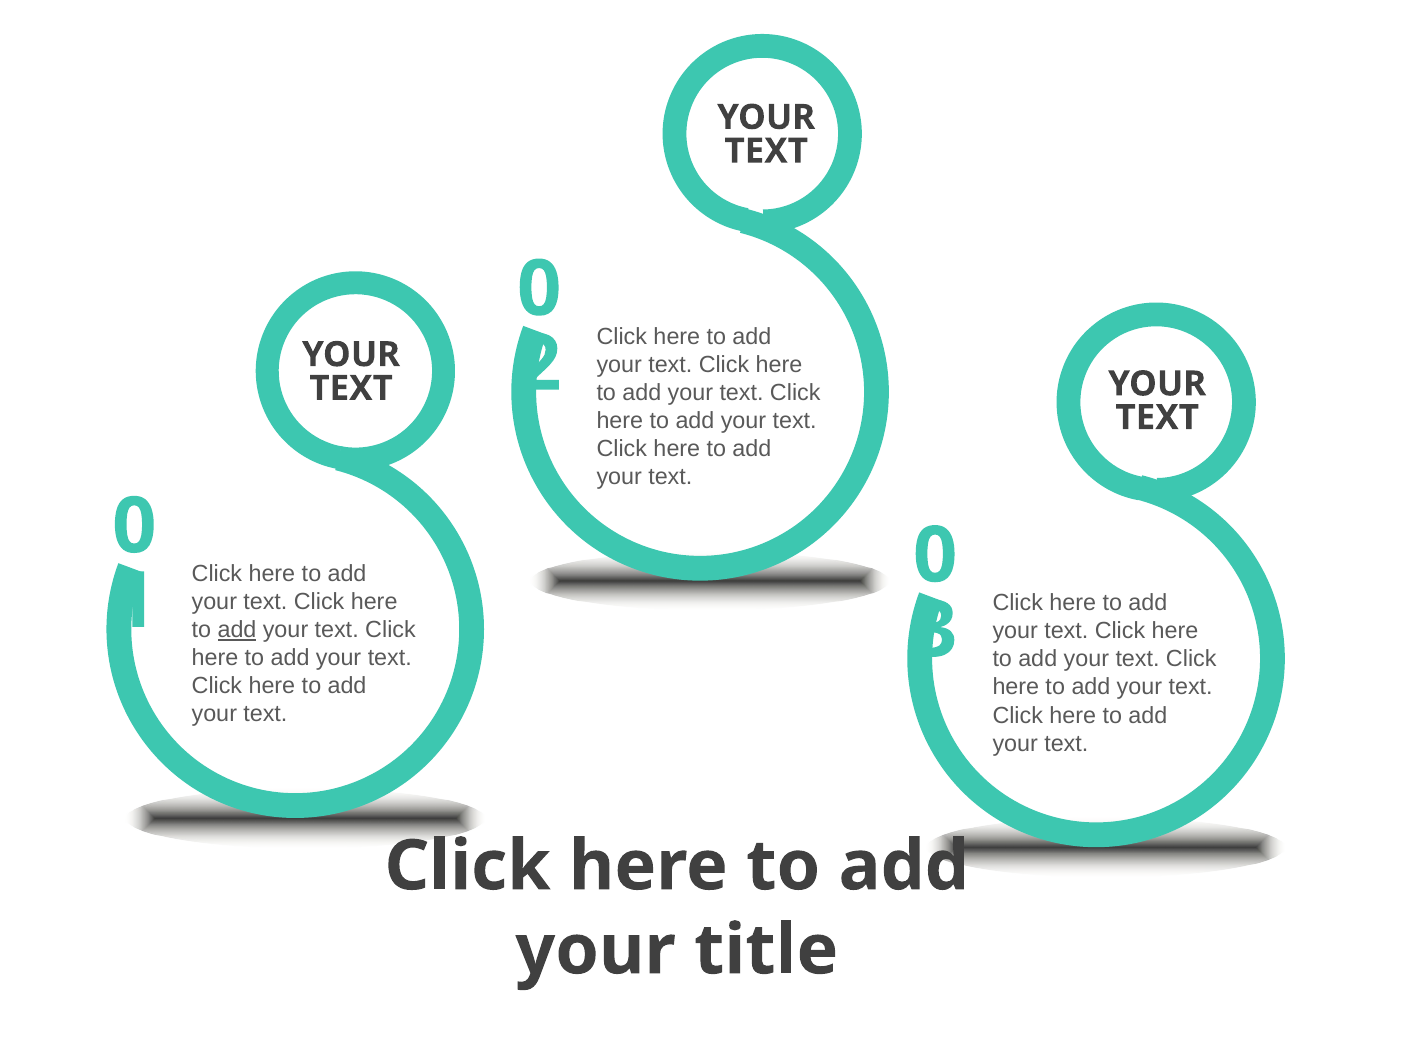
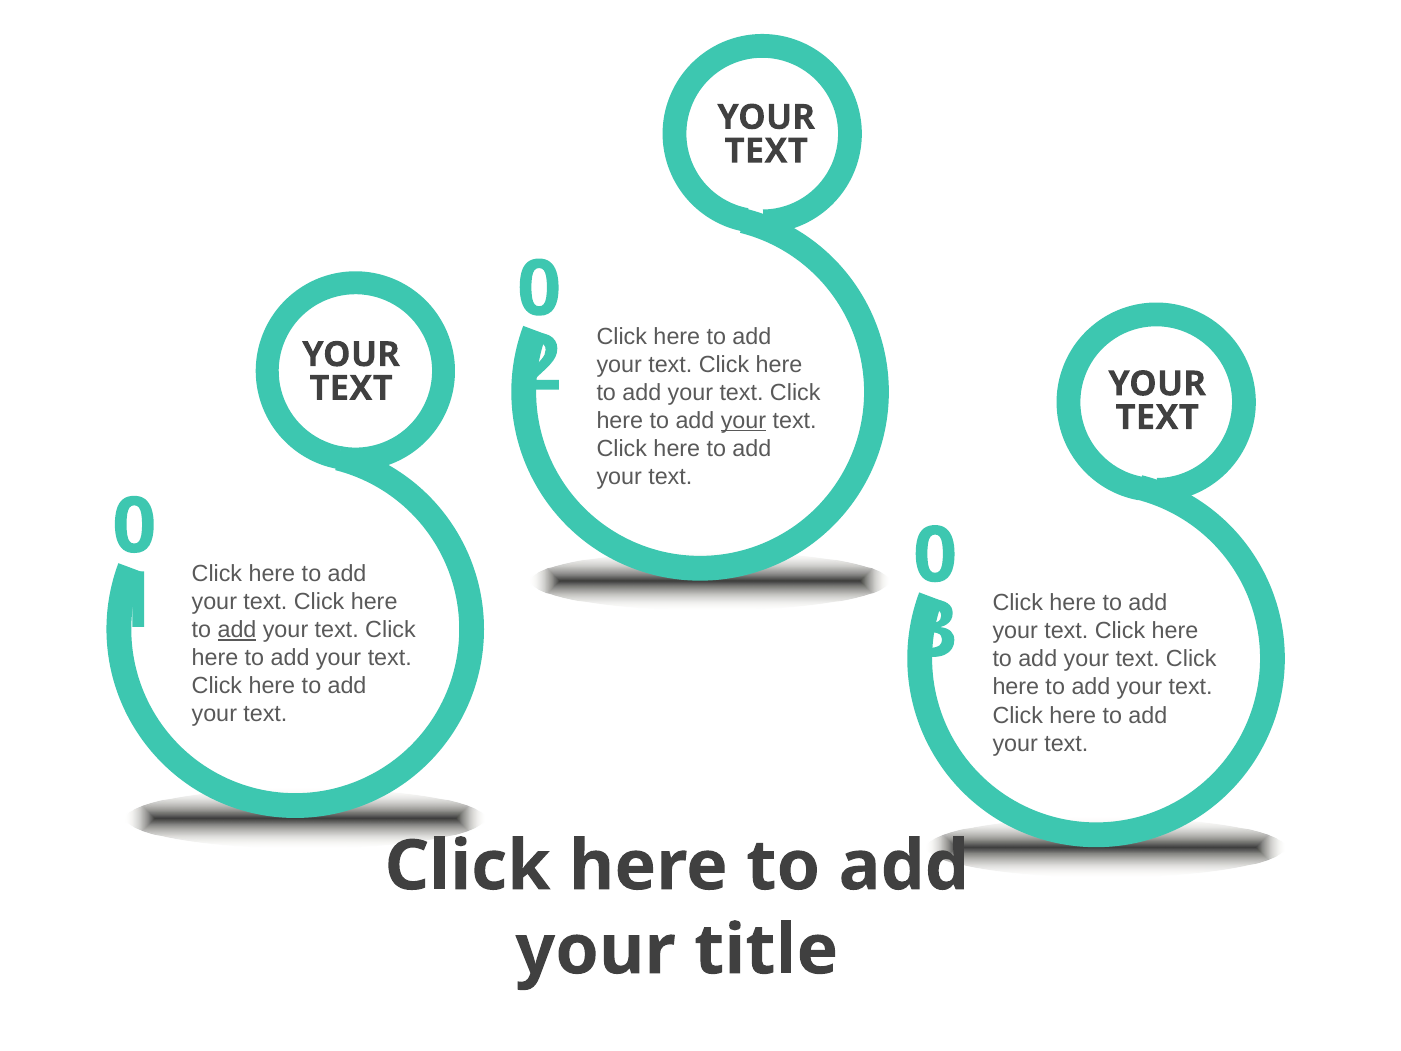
your underline: none -> present (743, 421)
